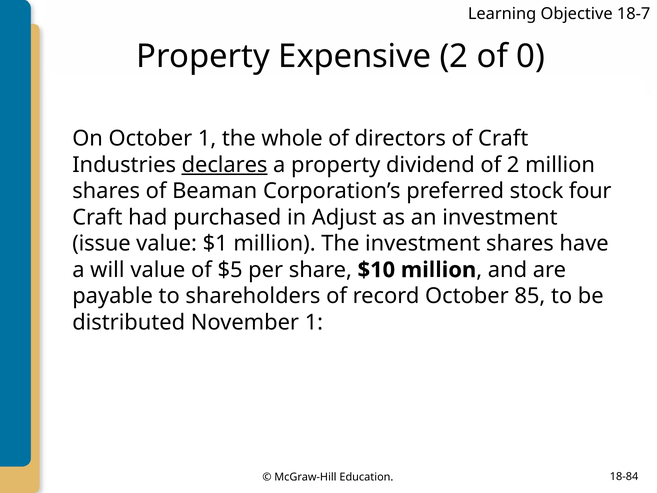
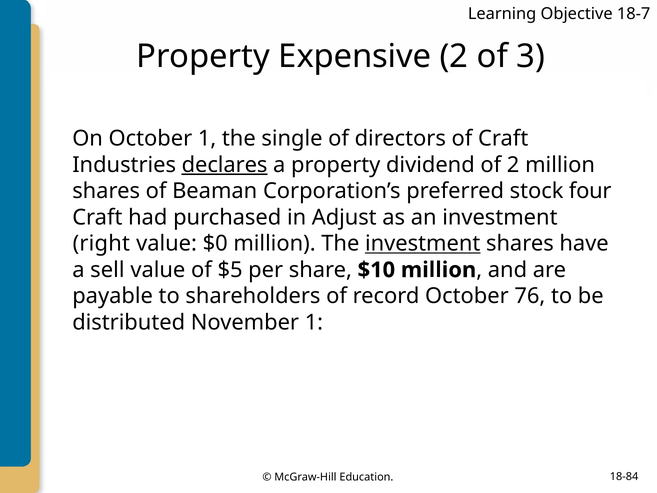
0: 0 -> 3 (531, 56)
whole: whole -> single (292, 138)
issue: issue -> right (101, 244)
$1: $1 -> $0 (215, 244)
investment underline: none -> present (423, 244)
will: will -> sell (107, 270)
85: 85 -> 76 (530, 296)
